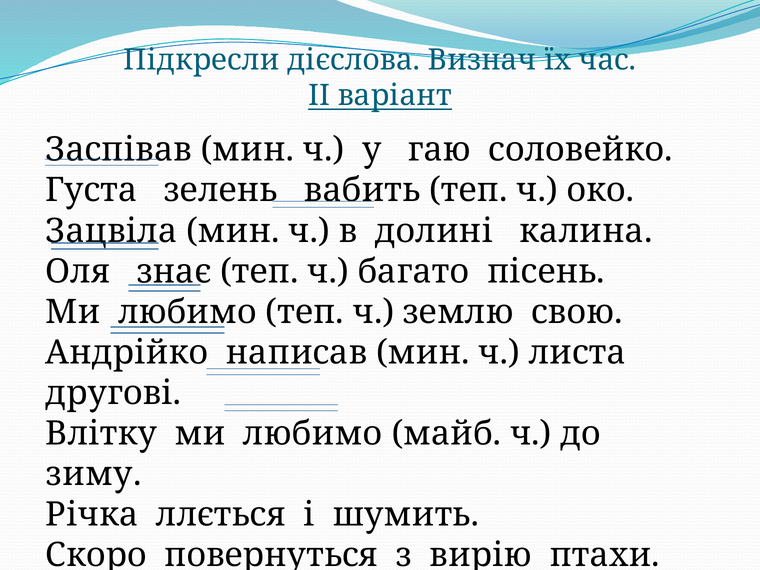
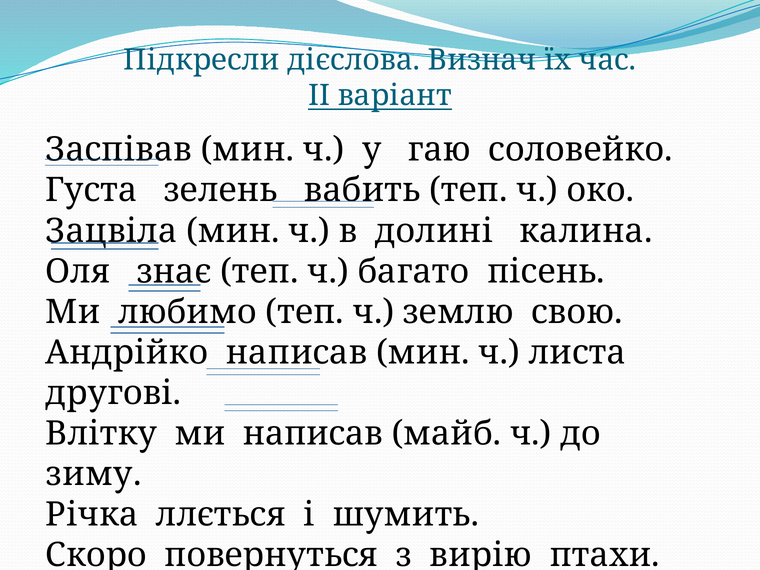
Влітку ми любимо: любимо -> написав (313, 434)
